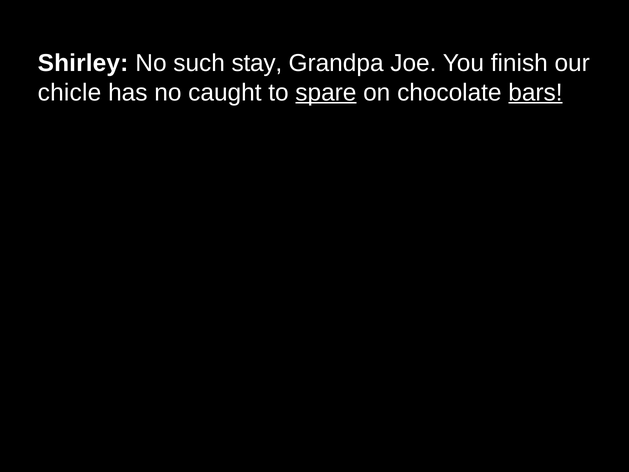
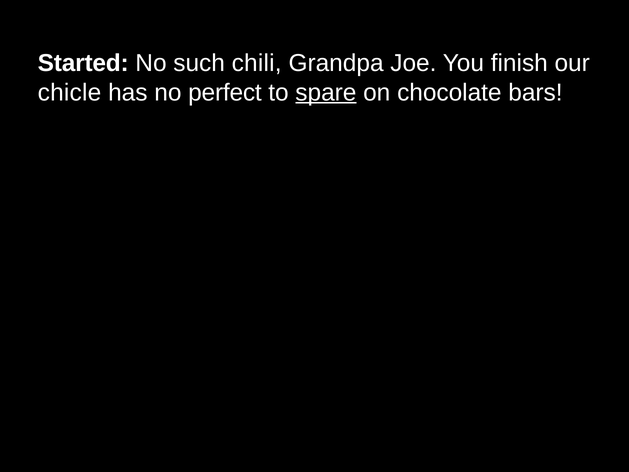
Shirley: Shirley -> Started (83, 63)
stay: stay -> chili (257, 63)
caught: caught -> perfect (225, 92)
bars underline: present -> none (535, 92)
